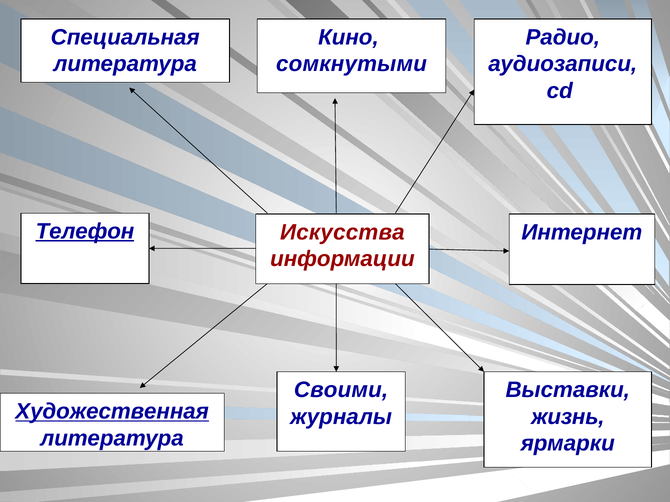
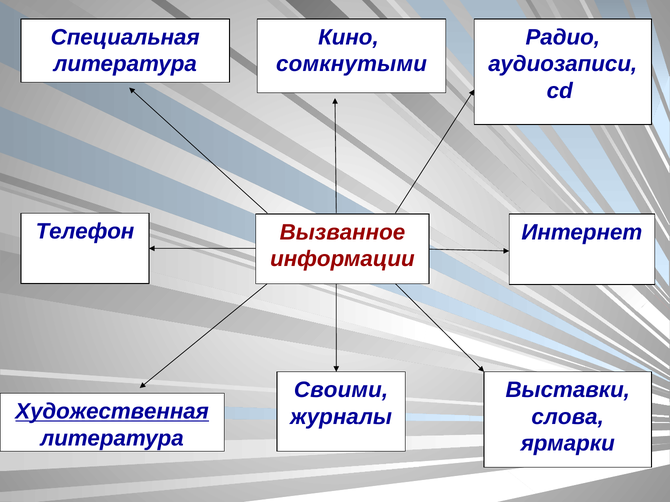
Телефон underline: present -> none (85, 232)
Искусства: Искусства -> Вызванное (342, 232)
жизнь: жизнь -> слова (568, 417)
